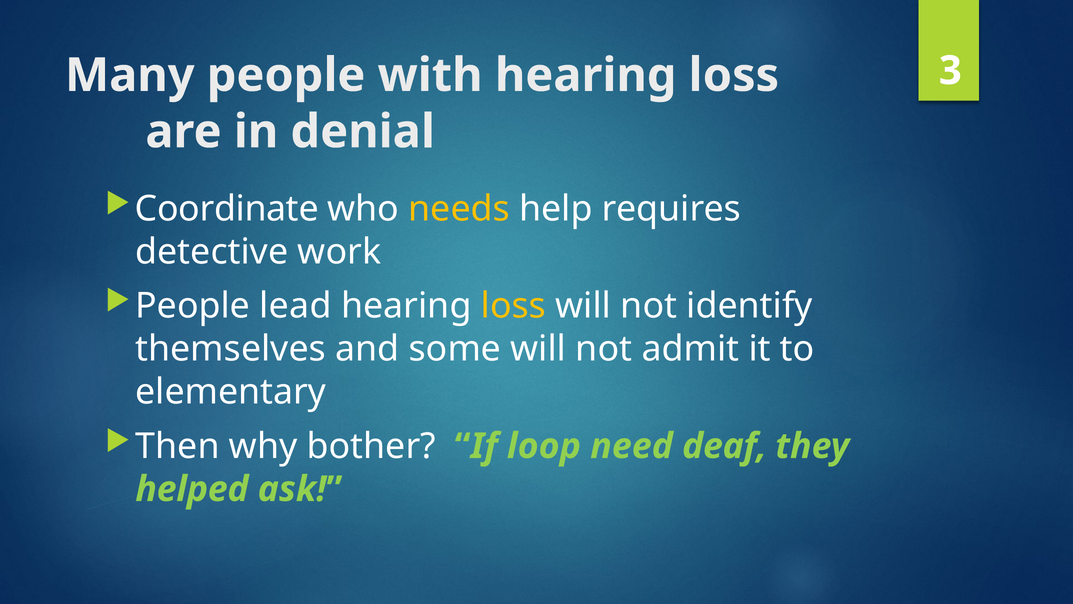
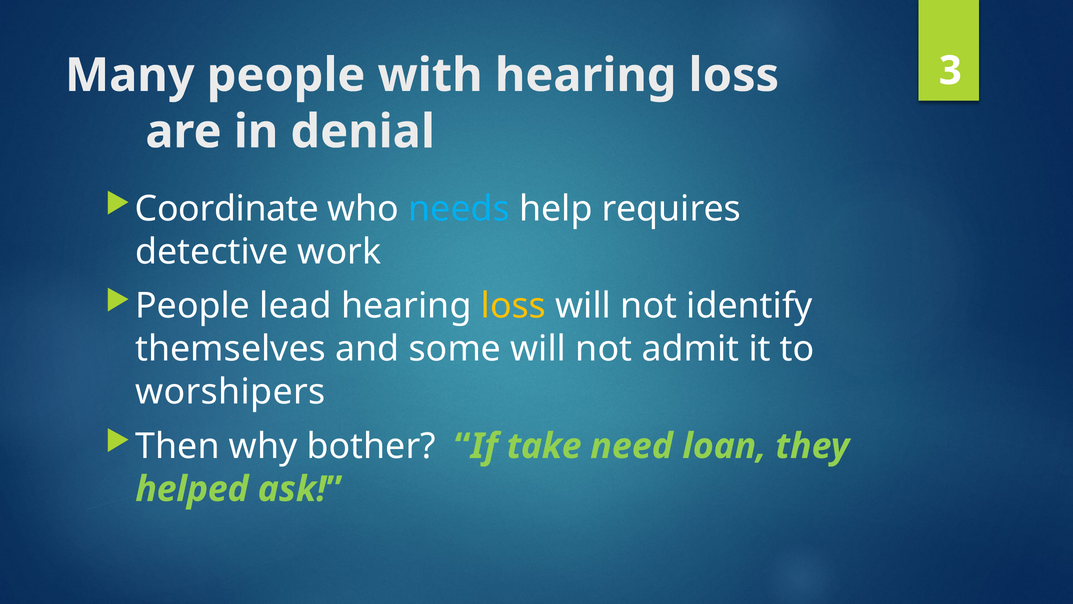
needs colour: yellow -> light blue (459, 209)
elementary: elementary -> worshipers (230, 392)
loop: loop -> take (544, 446)
deaf: deaf -> loan (724, 446)
